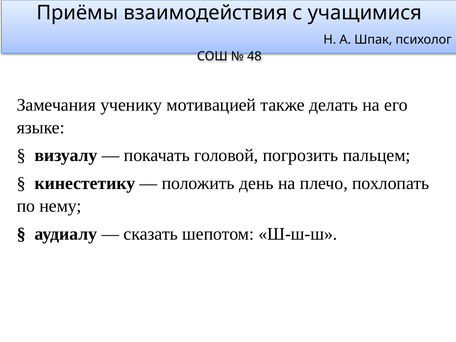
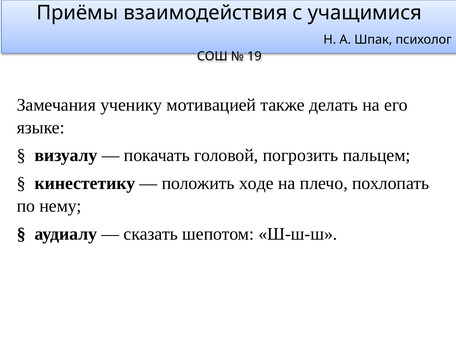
48: 48 -> 19 (254, 56)
день: день -> ходе (256, 183)
